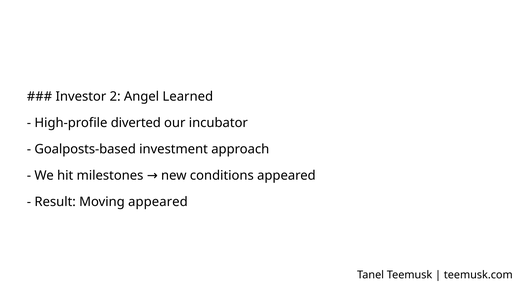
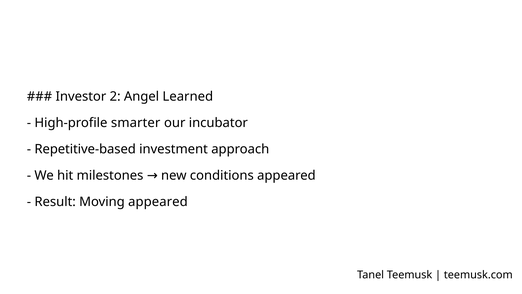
diverted: diverted -> smarter (136, 123)
Goalposts-based: Goalposts-based -> Repetitive-based (85, 149)
